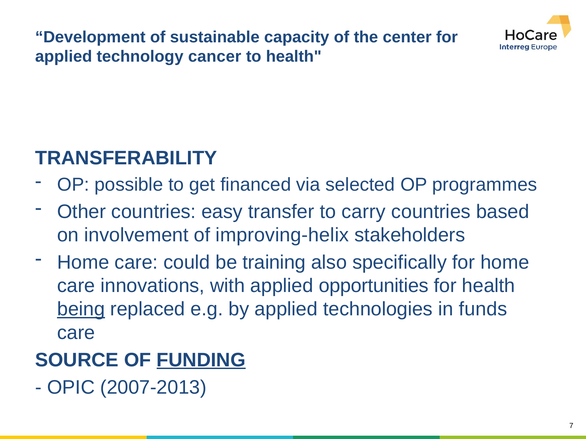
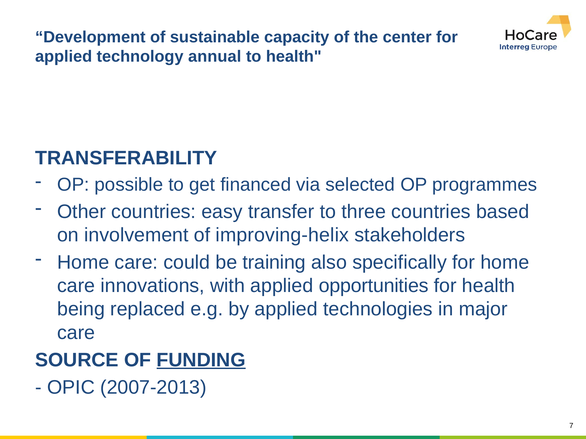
cancer: cancer -> annual (215, 57)
carry: carry -> three (364, 212)
being underline: present -> none (81, 310)
funds: funds -> major (483, 310)
